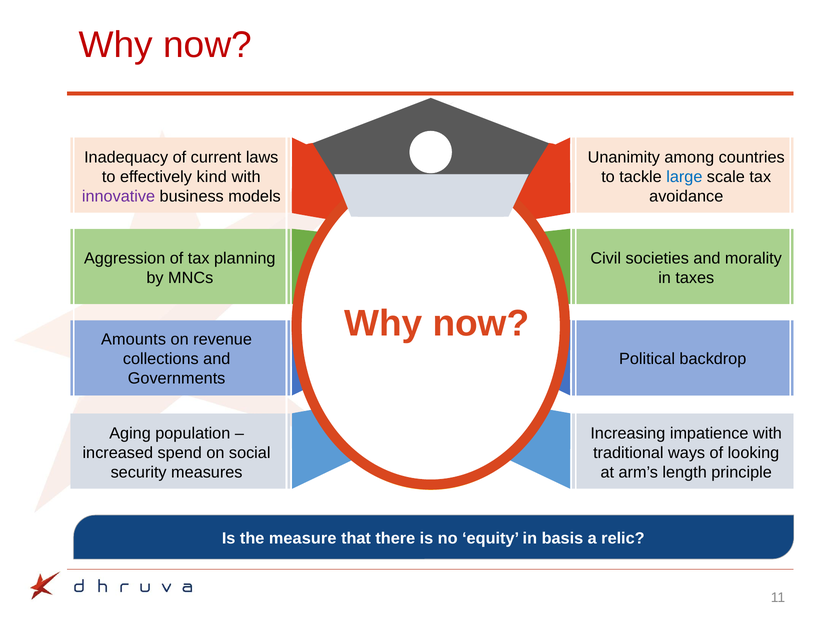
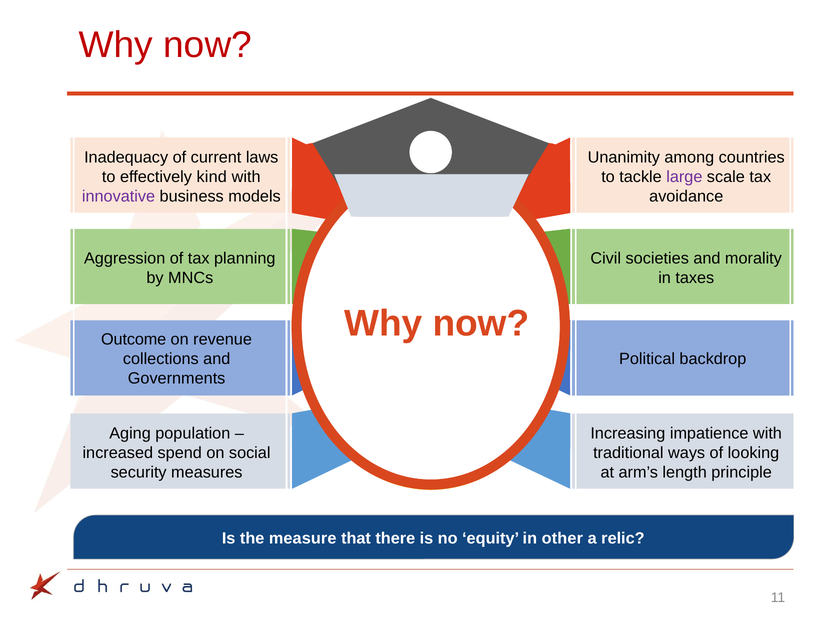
large colour: blue -> purple (684, 177)
Amounts: Amounts -> Outcome (134, 339)
basis: basis -> other (562, 538)
